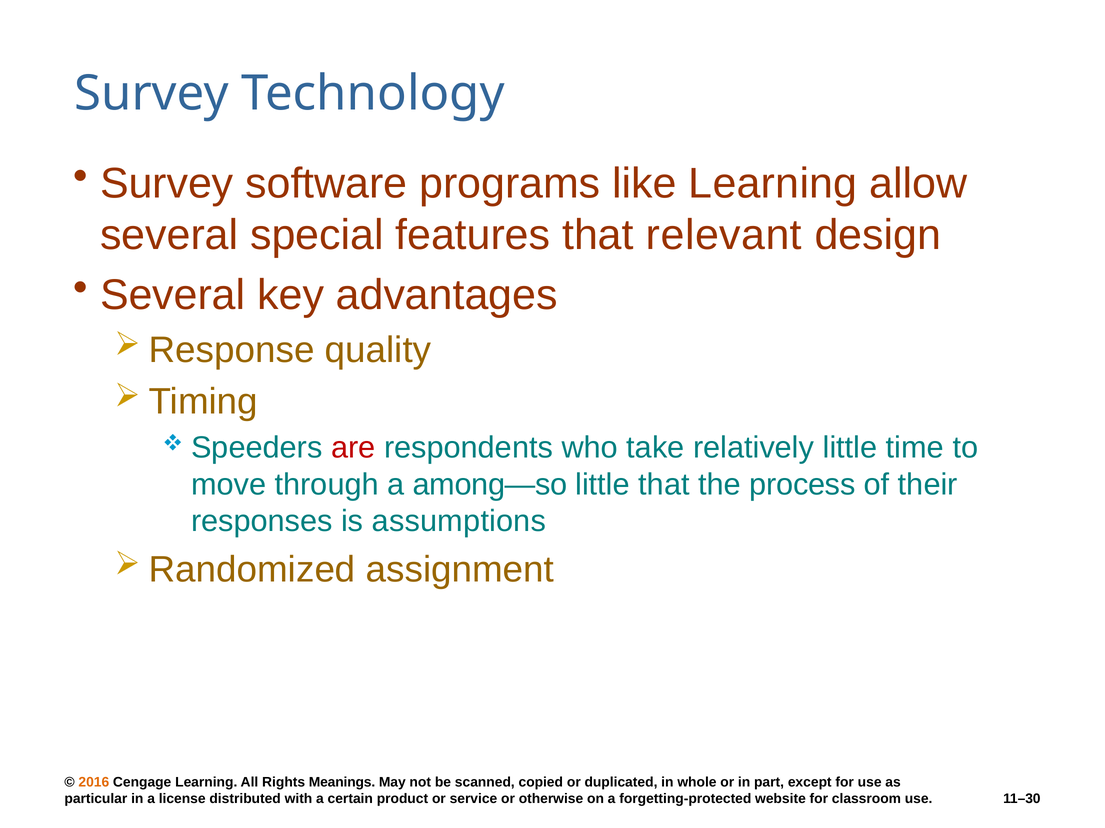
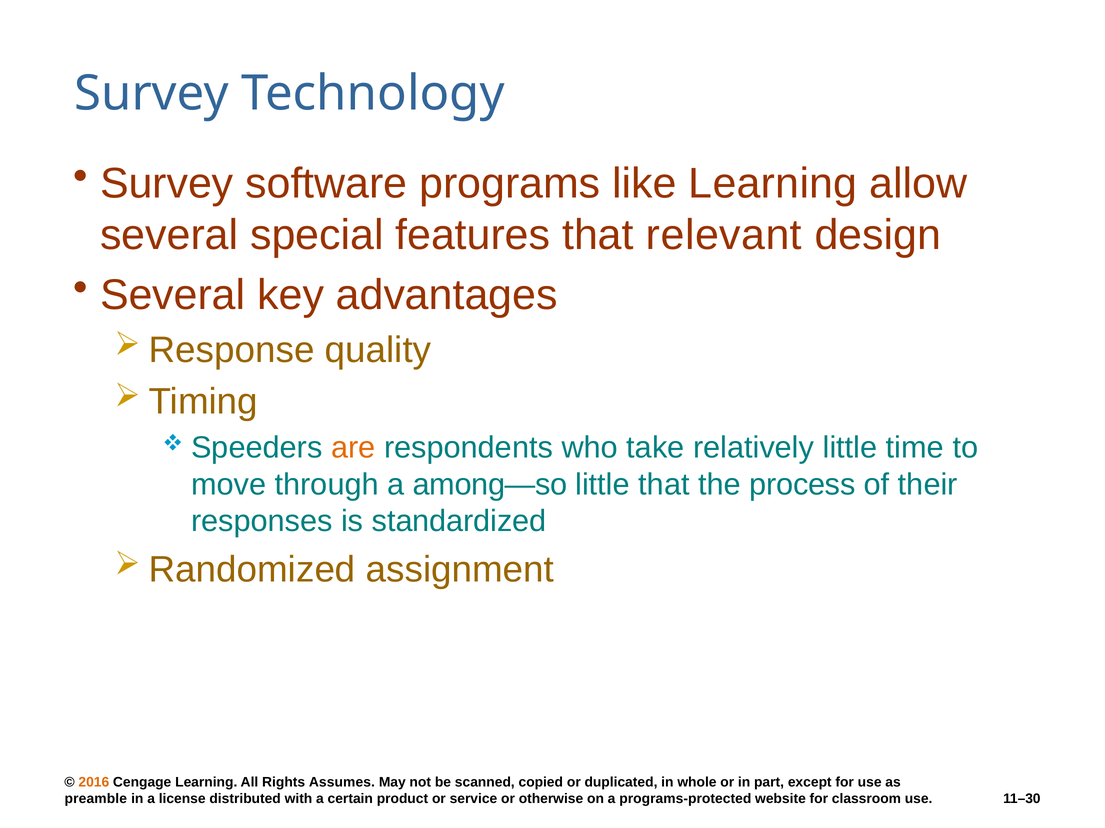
are colour: red -> orange (353, 448)
assumptions: assumptions -> standardized (459, 522)
Meanings: Meanings -> Assumes (342, 783)
particular: particular -> preamble (96, 799)
forgetting-protected: forgetting-protected -> programs-protected (685, 799)
